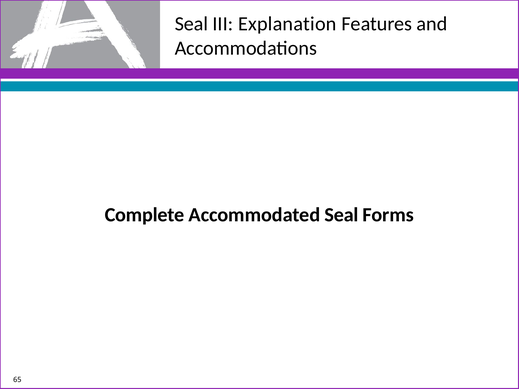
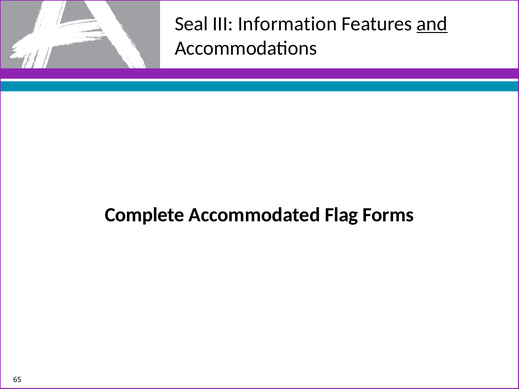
Explanation: Explanation -> Information (287, 24)
and underline: none -> present (432, 24)
Accommodated Seal: Seal -> Flag (341, 215)
